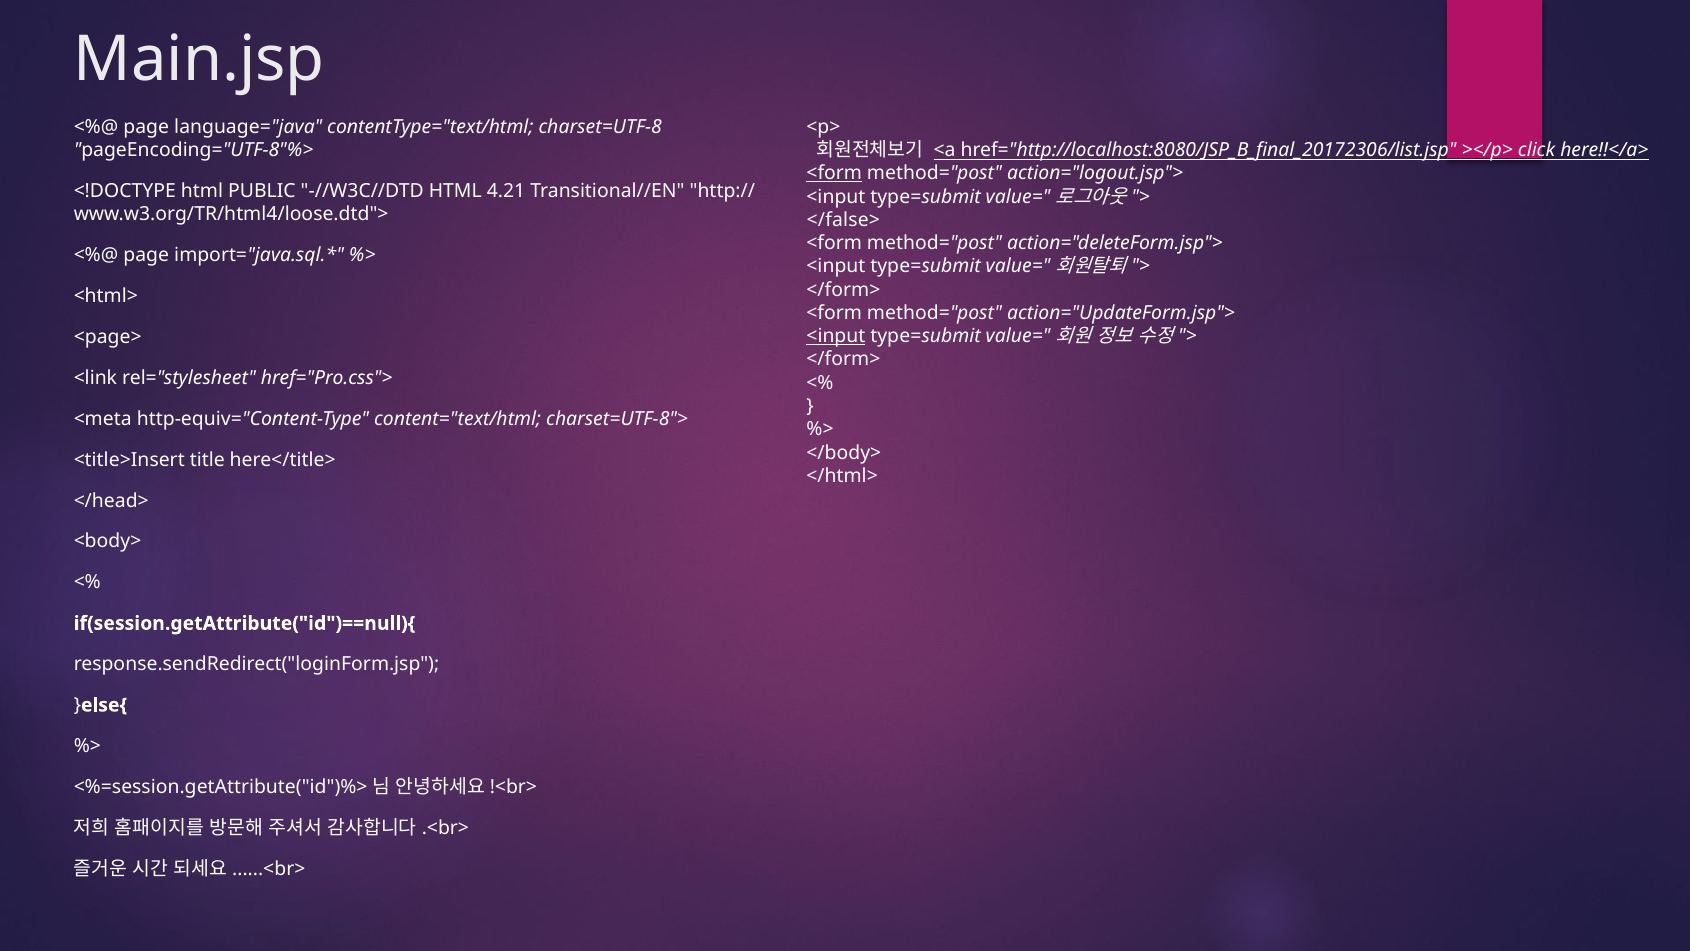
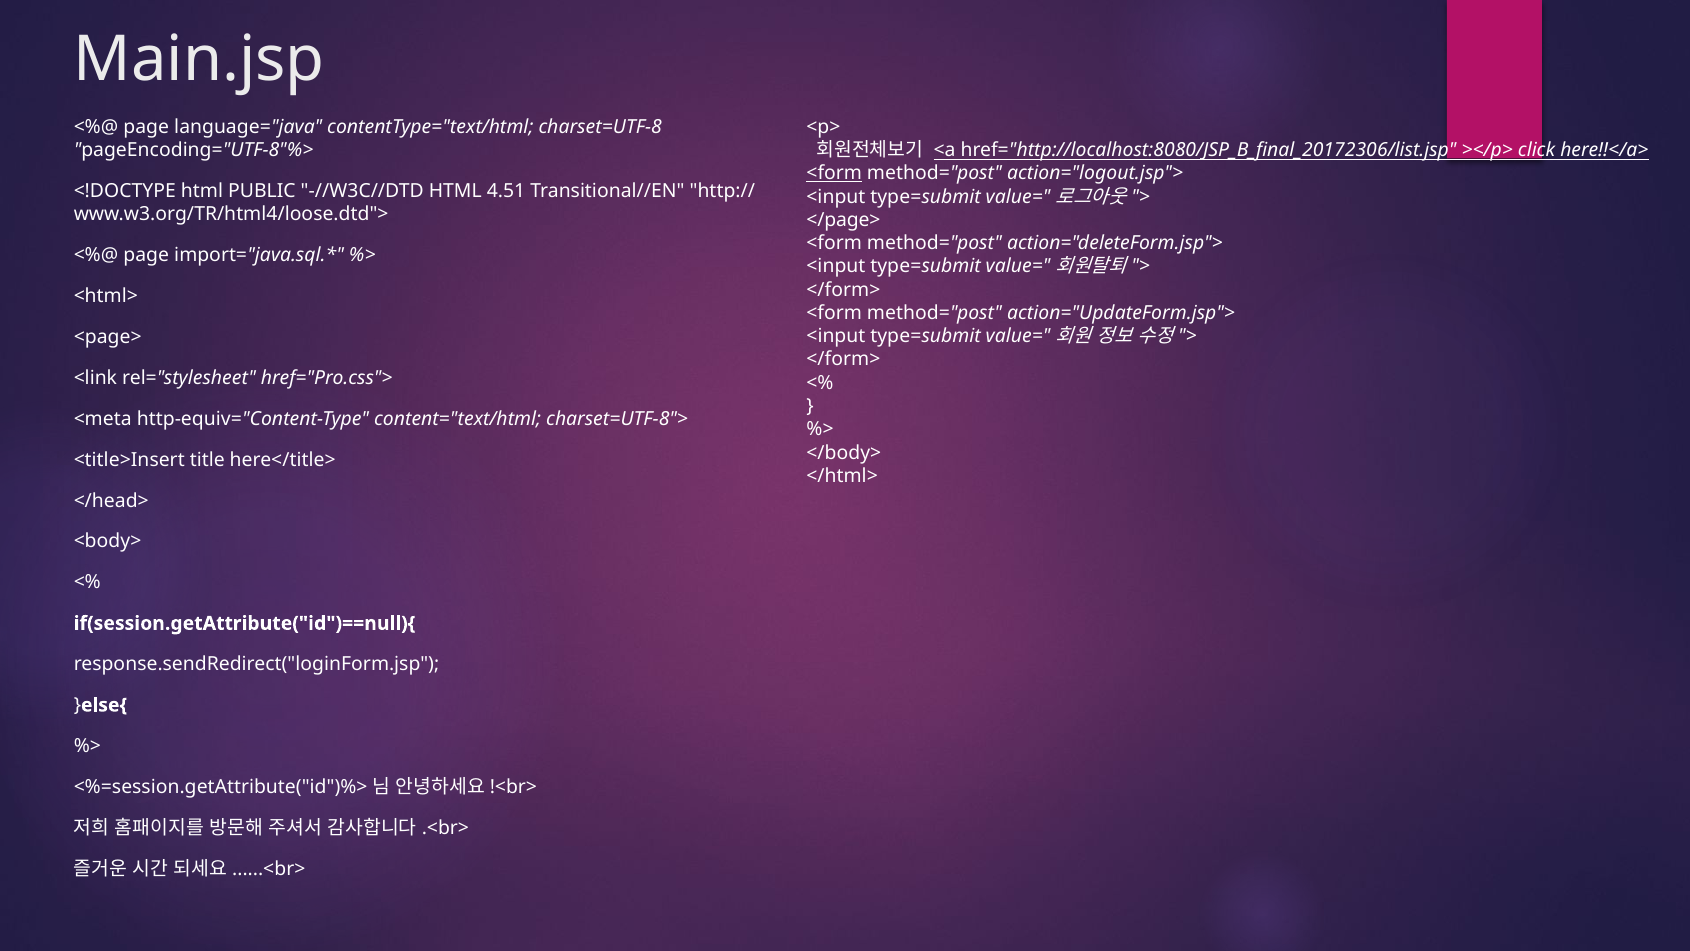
4.21: 4.21 -> 4.51 (506, 191)
</false>: </false> -> </page> (844, 220)
<input underline: present -> none (836, 336)
